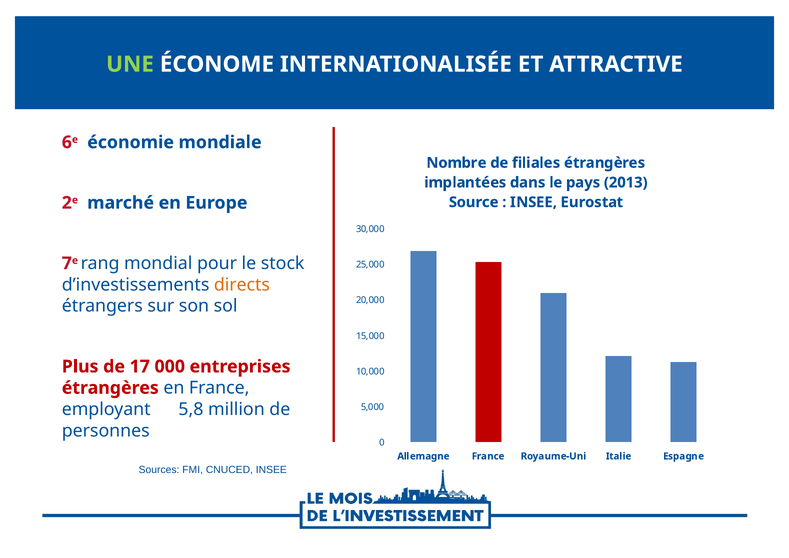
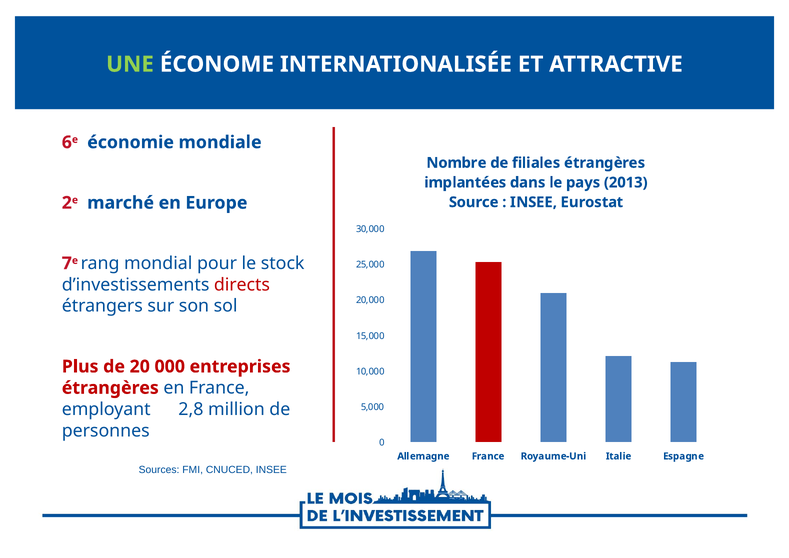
directs colour: orange -> red (242, 285)
17: 17 -> 20 (140, 367)
5,8: 5,8 -> 2,8 (191, 409)
